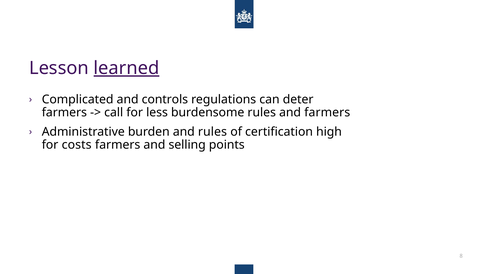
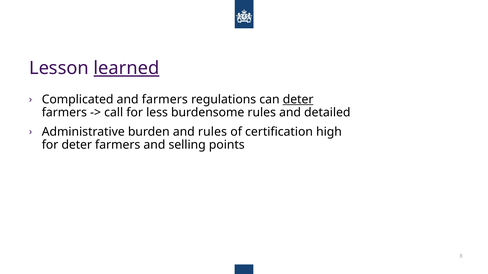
and controls: controls -> farmers (165, 100)
deter underline: none -> present (298, 100)
and farmers: farmers -> detailed (327, 113)
for costs: costs -> deter (77, 145)
